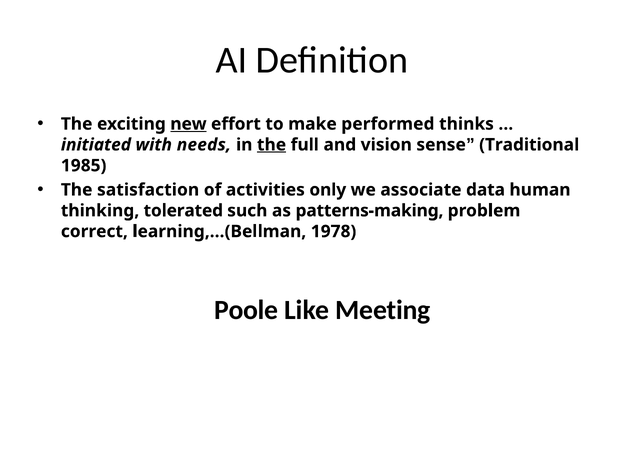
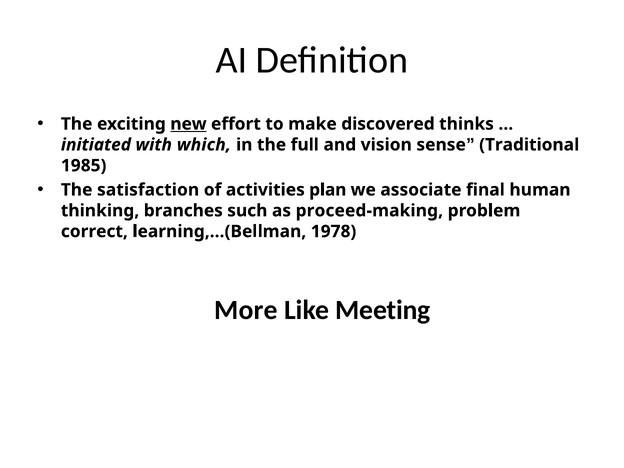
performed: performed -> discovered (388, 124)
needs: needs -> which (204, 145)
the underline: present -> none (272, 145)
only: only -> plan (328, 190)
data: data -> final (485, 190)
tolerated: tolerated -> branches (183, 211)
patterns-making: patterns-making -> proceed-making (369, 211)
Poole: Poole -> More (246, 310)
